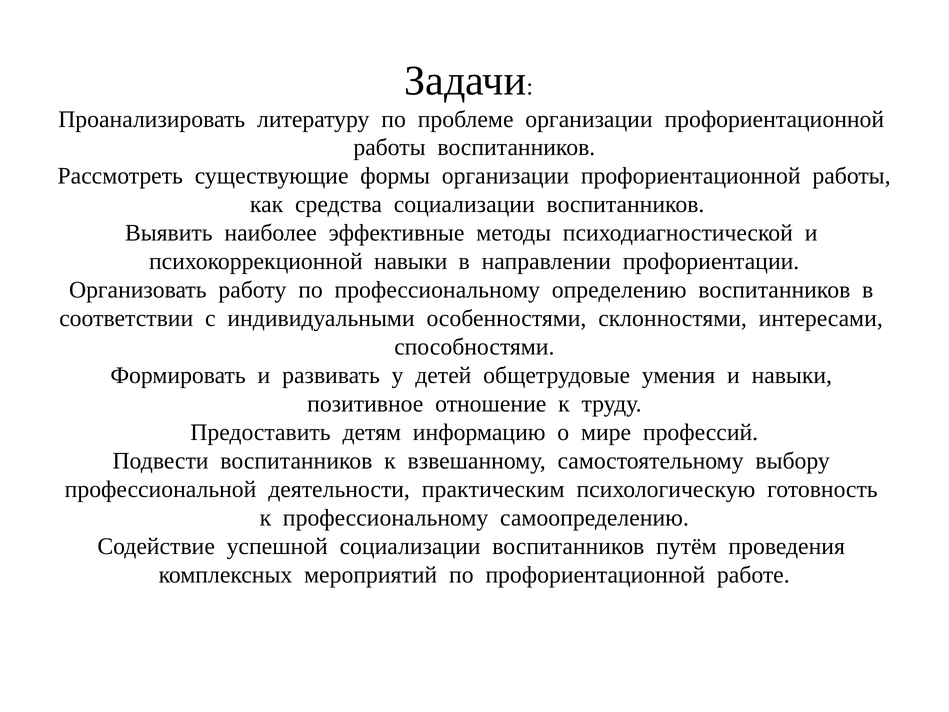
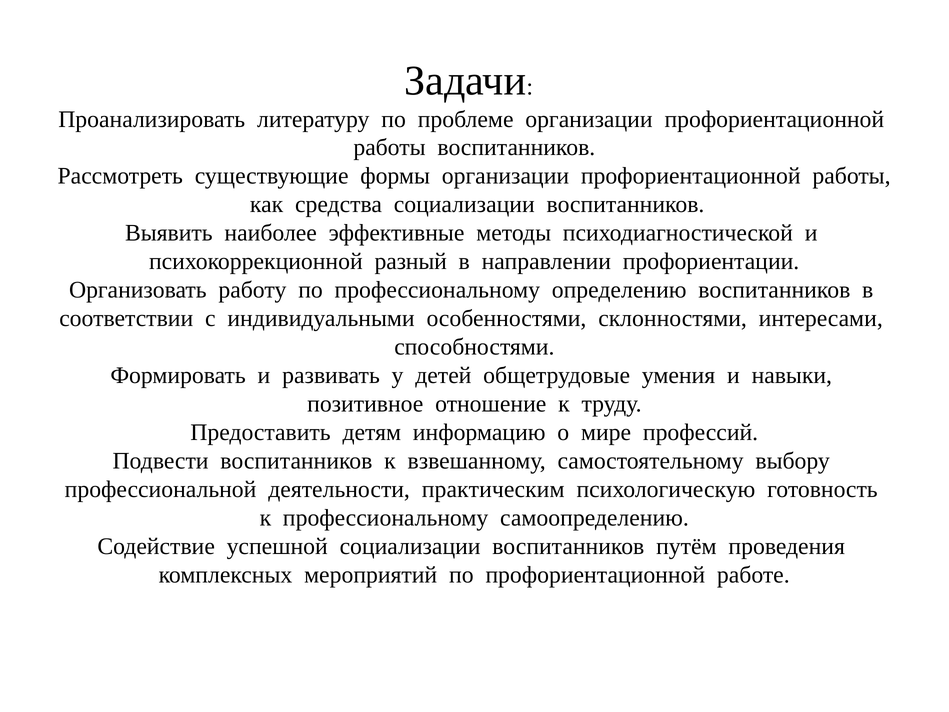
психокоррекционной навыки: навыки -> разный (411, 261)
